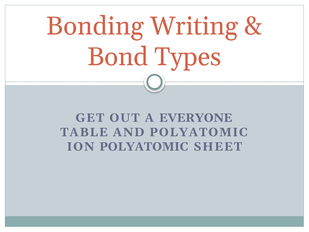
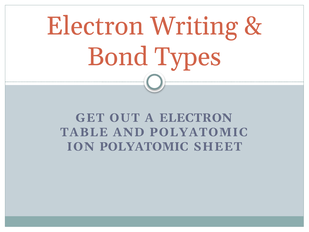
Bonding: Bonding -> Electron (95, 26)
A EVERYONE: EVERYONE -> ELECTRON (196, 118)
